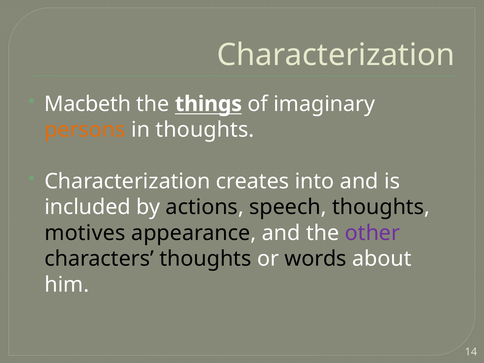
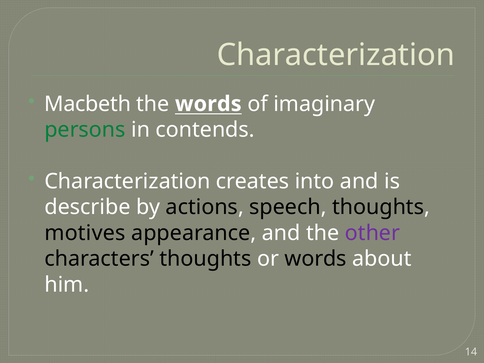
the things: things -> words (208, 104)
persons colour: orange -> green (85, 130)
in thoughts: thoughts -> contends (205, 130)
included: included -> describe (87, 207)
